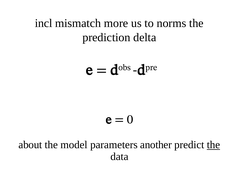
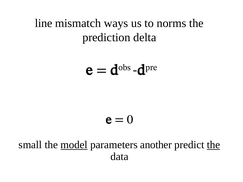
incl: incl -> line (44, 23)
more: more -> ways (116, 23)
about: about -> small (30, 145)
model underline: none -> present (74, 145)
